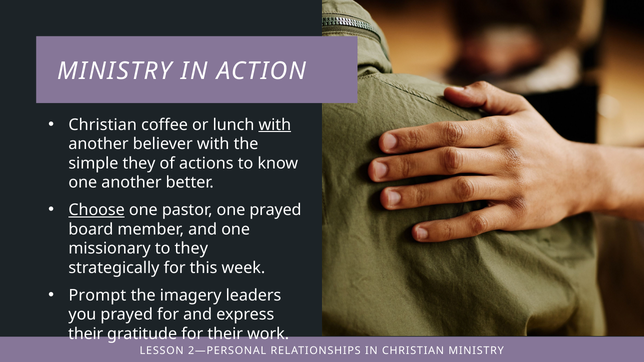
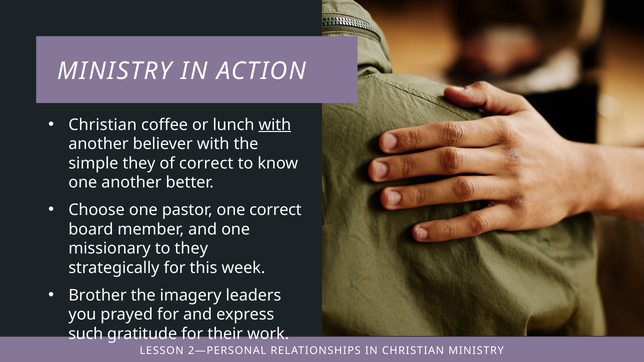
of actions: actions -> correct (206, 163)
Choose underline: present -> none (97, 210)
one prayed: prayed -> correct (275, 210)
Prompt: Prompt -> Brother (98, 295)
their: their -> such (86, 334)
